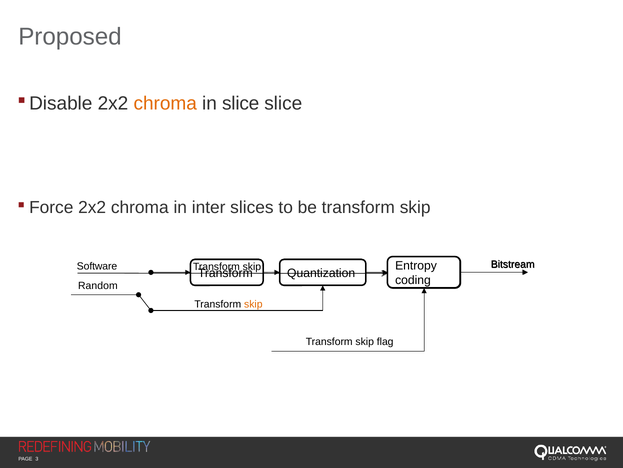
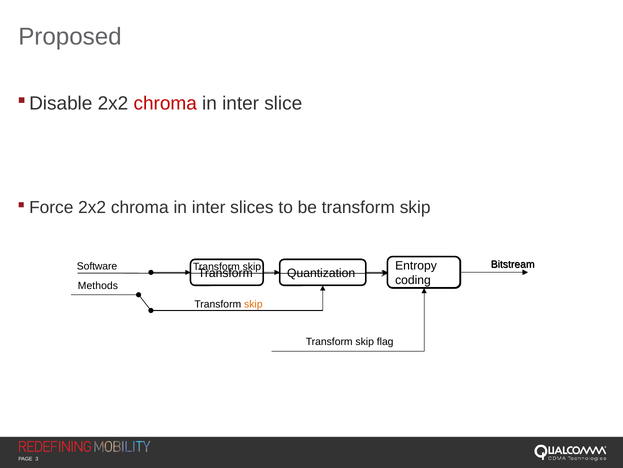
chroma colour: orange -> red (165, 103)
slice: slice -> inter (241, 103)
Random: Random -> Methods (98, 285)
